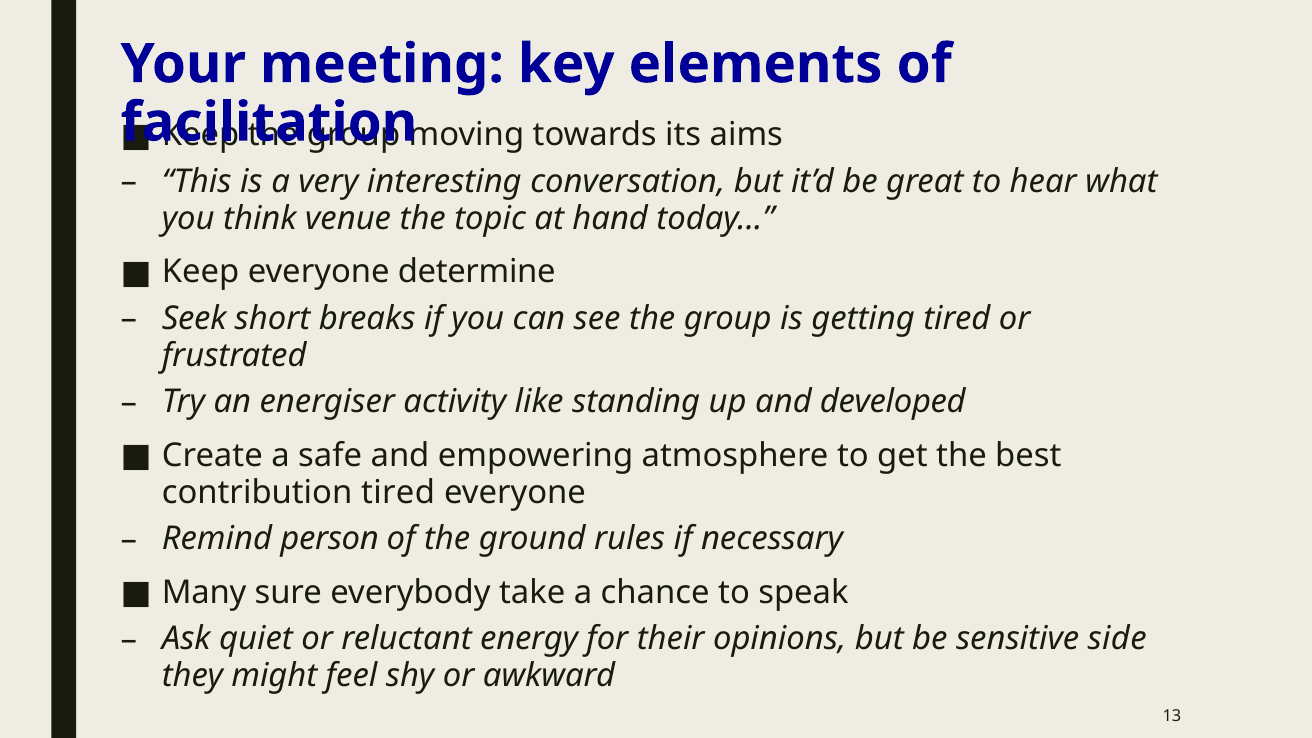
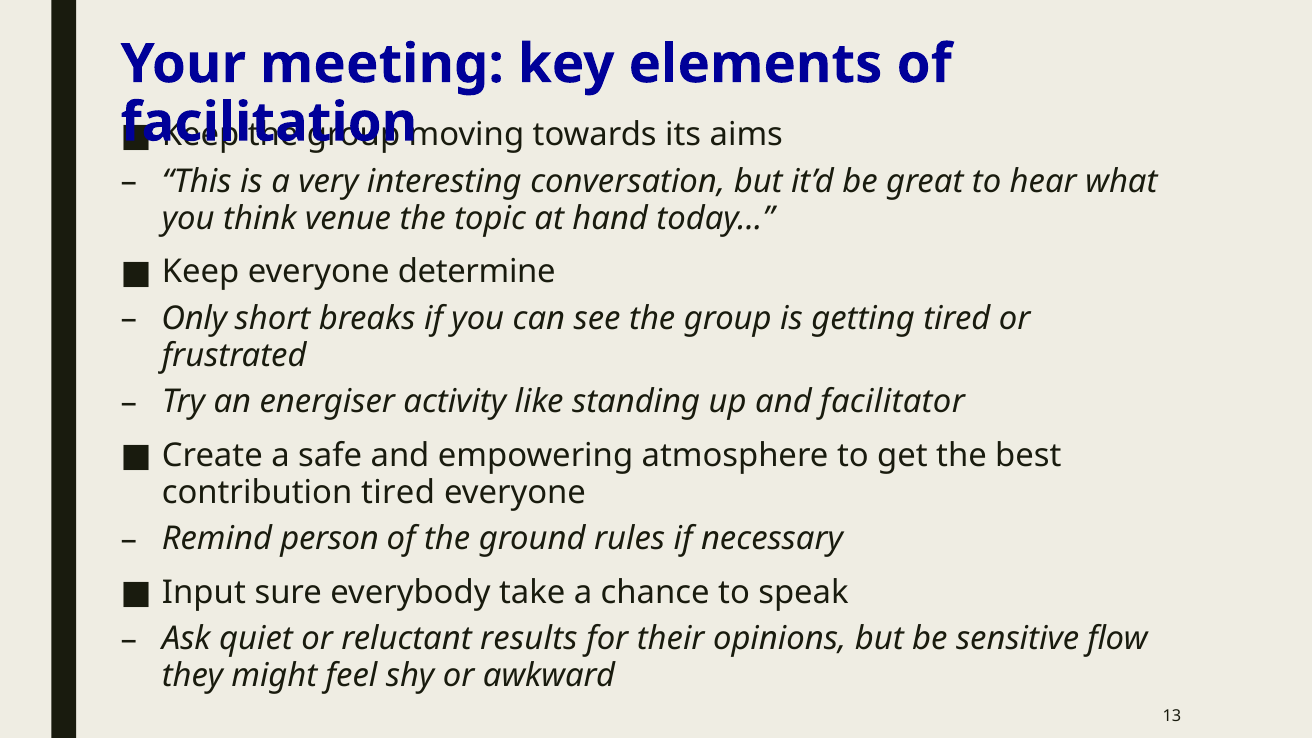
Seek: Seek -> Only (194, 318)
developed: developed -> facilitator (893, 402)
Many: Many -> Input (204, 592)
energy: energy -> results (529, 639)
side: side -> flow (1118, 639)
